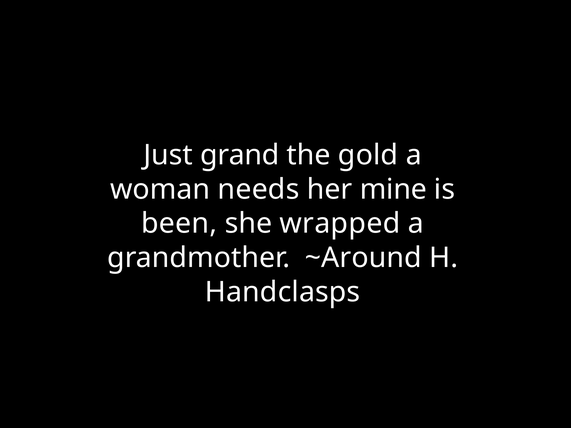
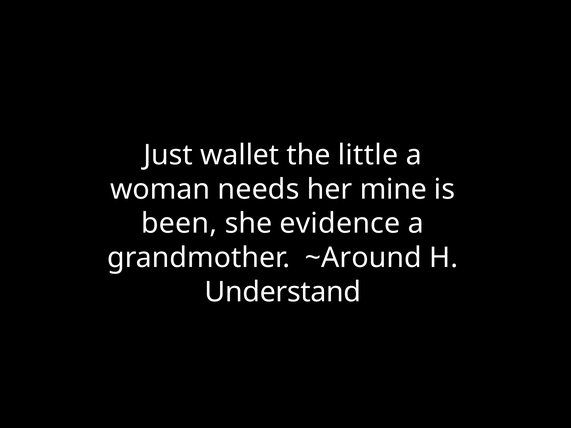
grand: grand -> wallet (240, 155)
gold: gold -> little (368, 155)
wrapped: wrapped -> evidence (340, 224)
Handclasps: Handclasps -> Understand (283, 292)
